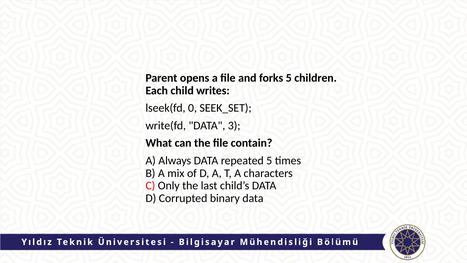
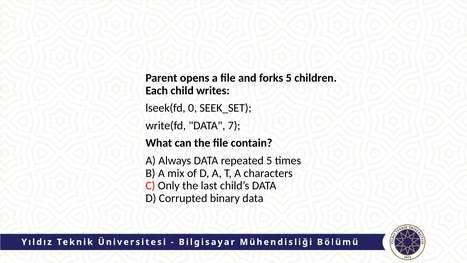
3: 3 -> 7 (234, 125)
